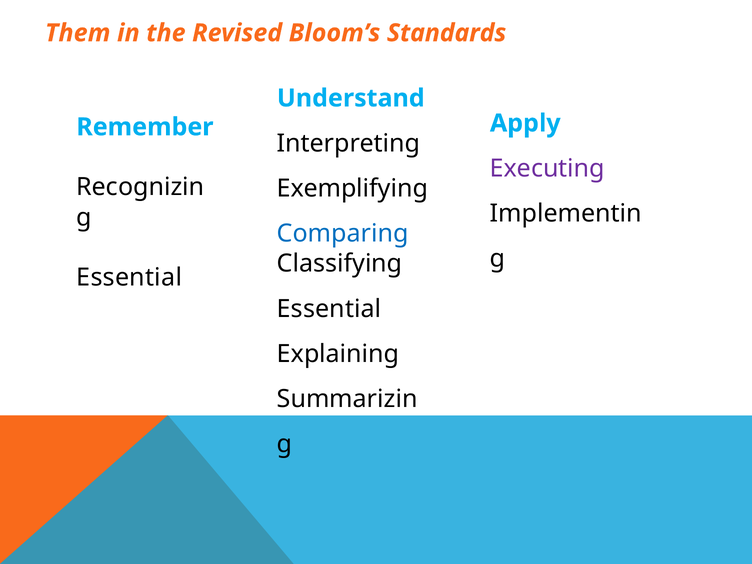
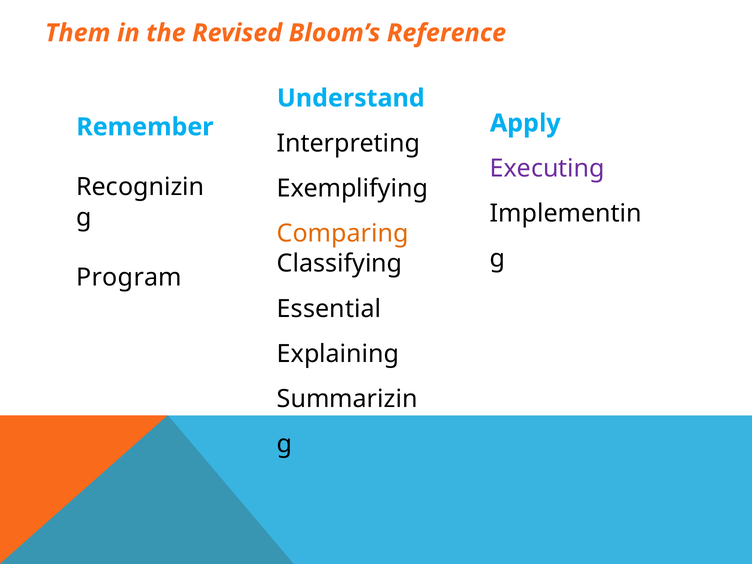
Standards: Standards -> Reference (446, 33)
Comparing colour: blue -> orange (343, 234)
Essential: Essential -> Program (129, 277)
